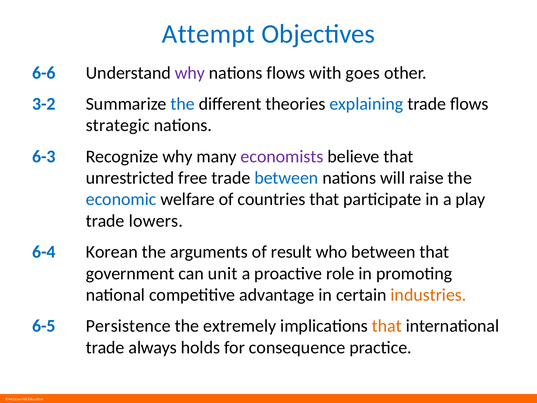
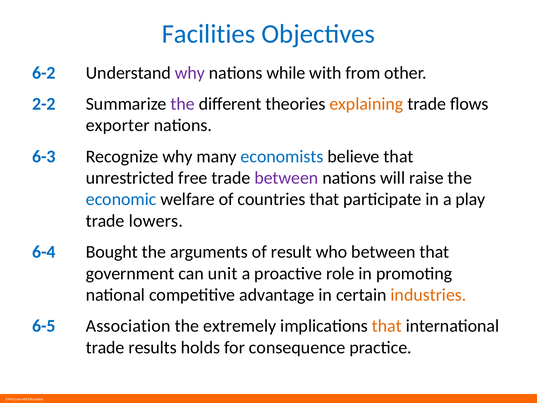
Attempt: Attempt -> Facilities (209, 34)
6-6: 6-6 -> 6-2 (44, 73)
nations flows: flows -> while (286, 73)
goes: goes -> from (363, 73)
3-2: 3-2 -> 2-2 (44, 104)
the colour: blue -> purple (183, 104)
explaining colour: blue -> orange (366, 104)
strategic: strategic -> exporter (118, 125)
economists colour: purple -> blue (282, 156)
between colour: blue -> purple (286, 178)
Korean: Korean -> Bought (112, 252)
Persistence: Persistence -> Association (128, 326)
always: always -> results (153, 347)
